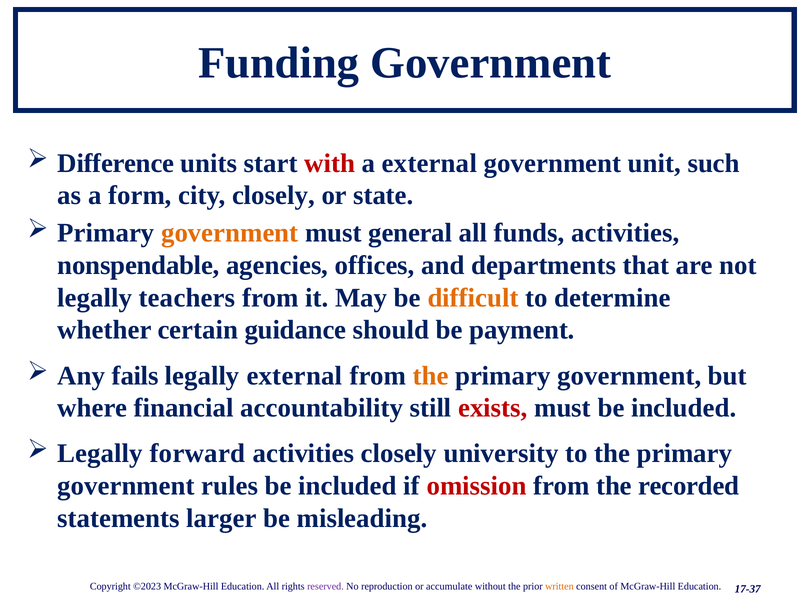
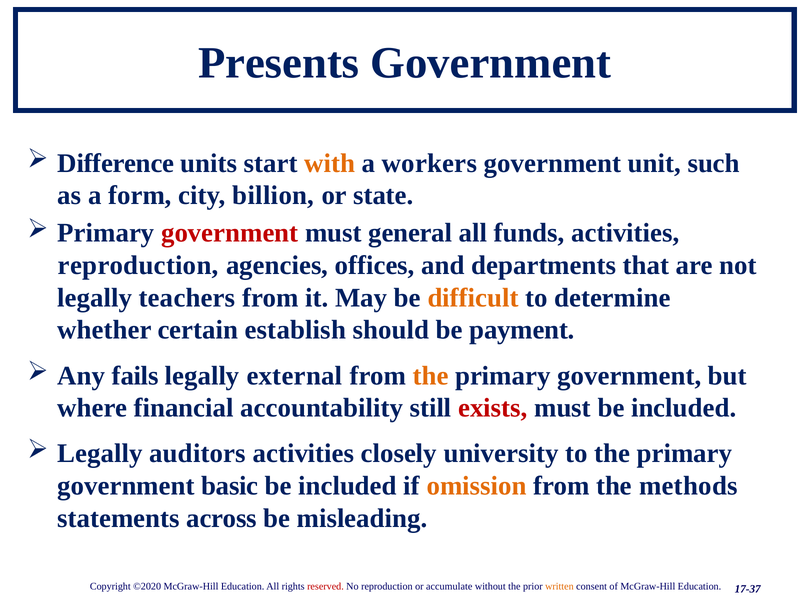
Funding: Funding -> Presents (279, 63)
with colour: red -> orange (330, 163)
a external: external -> workers (429, 163)
city closely: closely -> billion (273, 195)
government colour: orange -> red (230, 233)
nonspendable: nonspendable -> reproduction (138, 265)
guidance: guidance -> establish (295, 330)
forward: forward -> auditors (198, 453)
rules: rules -> basic (230, 485)
omission colour: red -> orange (477, 485)
recorded: recorded -> methods (688, 485)
larger: larger -> across (222, 518)
©2023: ©2023 -> ©2020 (147, 586)
reserved colour: purple -> red (325, 586)
